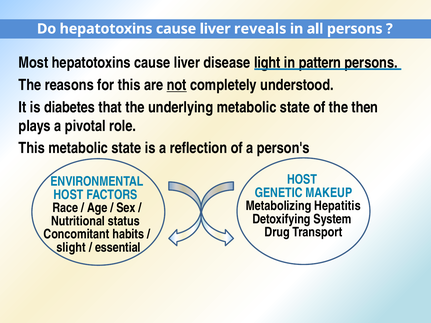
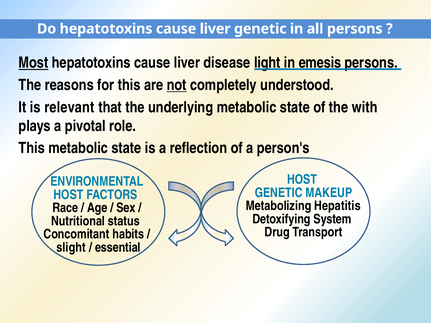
liver reveals: reveals -> genetic (260, 29)
Most underline: none -> present (33, 63)
pattern: pattern -> emesis (320, 63)
diabetes: diabetes -> relevant (69, 107)
then: then -> with (365, 107)
